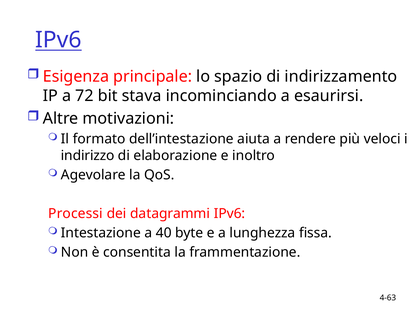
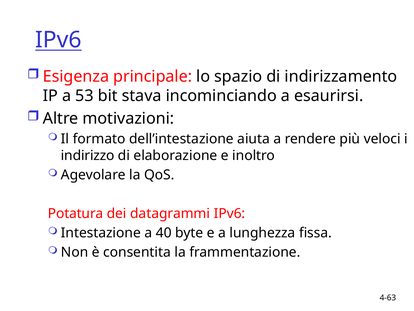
72: 72 -> 53 (84, 96)
Processi: Processi -> Potatura (76, 213)
